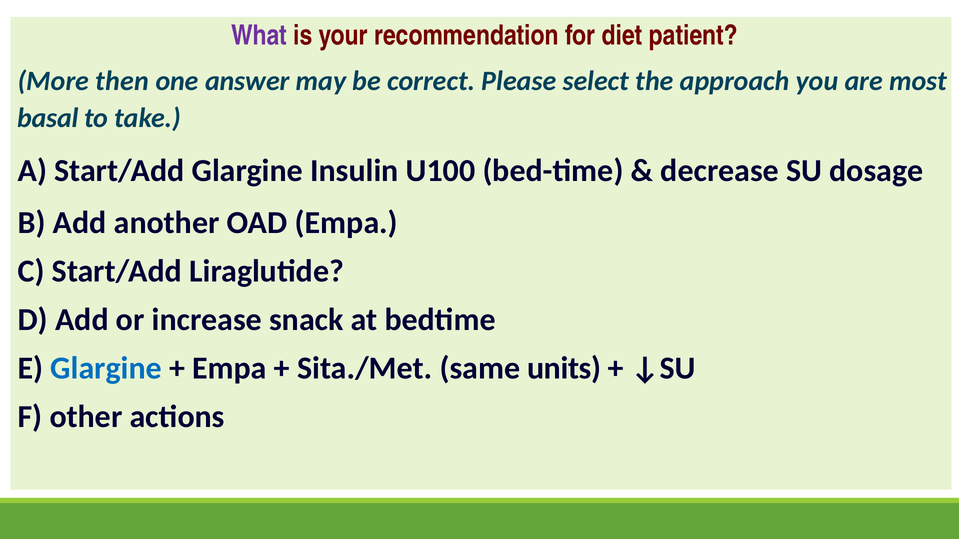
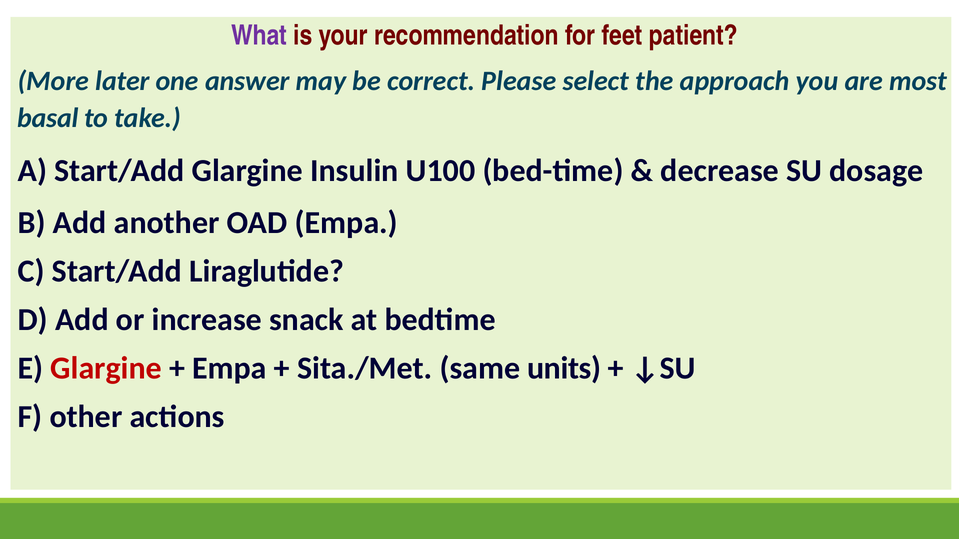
diet: diet -> feet (622, 35)
then: then -> later (122, 81)
Glargine colour: blue -> red (106, 368)
